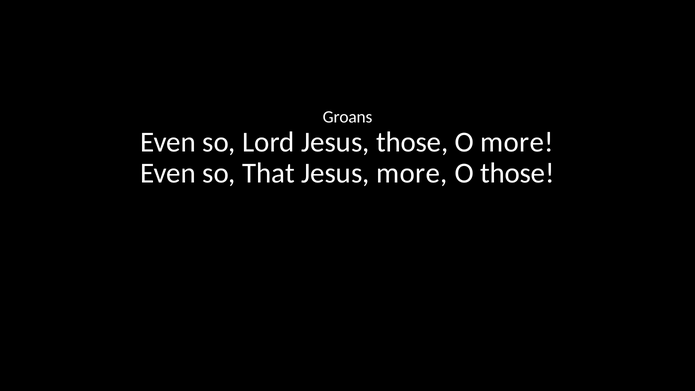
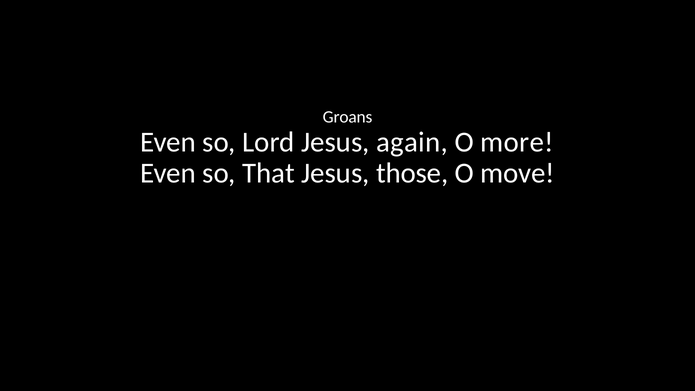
Jesus those: those -> again (412, 142)
Jesus more: more -> those (412, 173)
O those: those -> move (517, 173)
